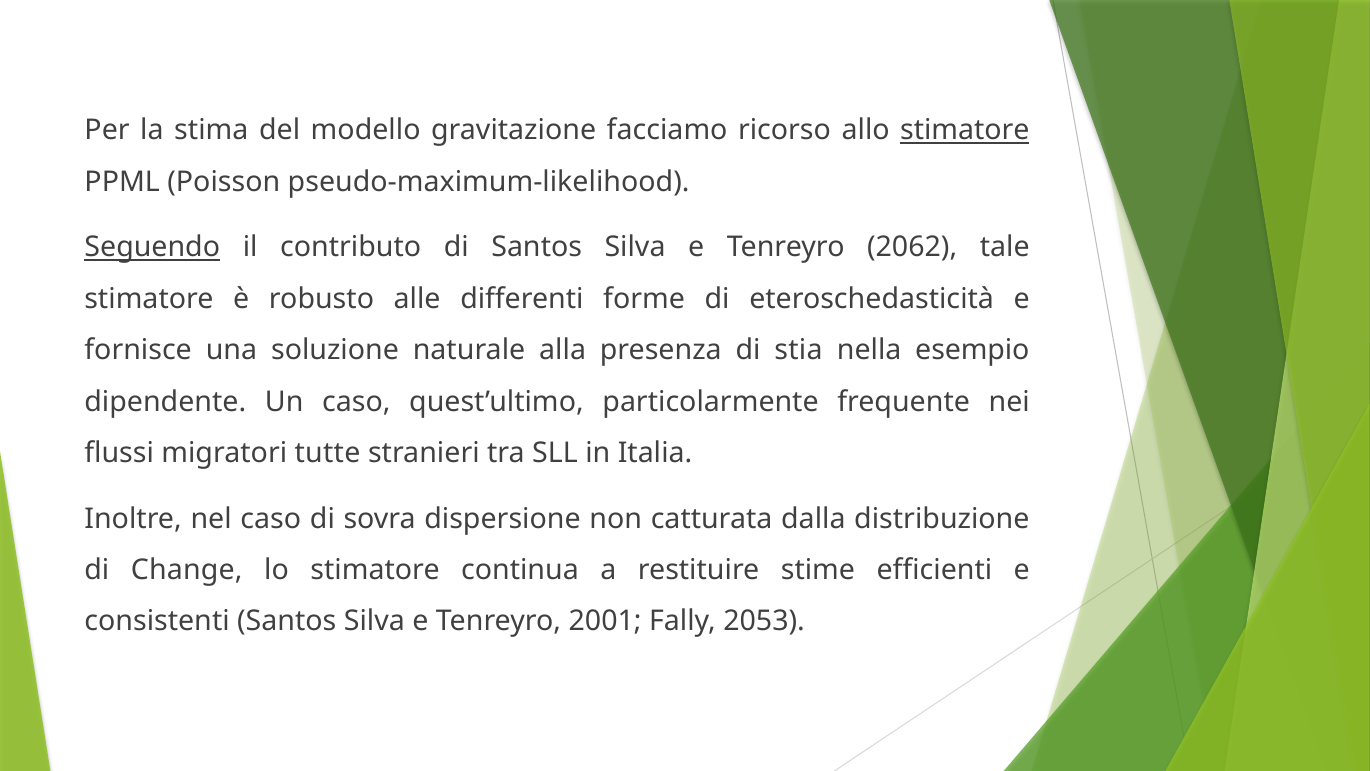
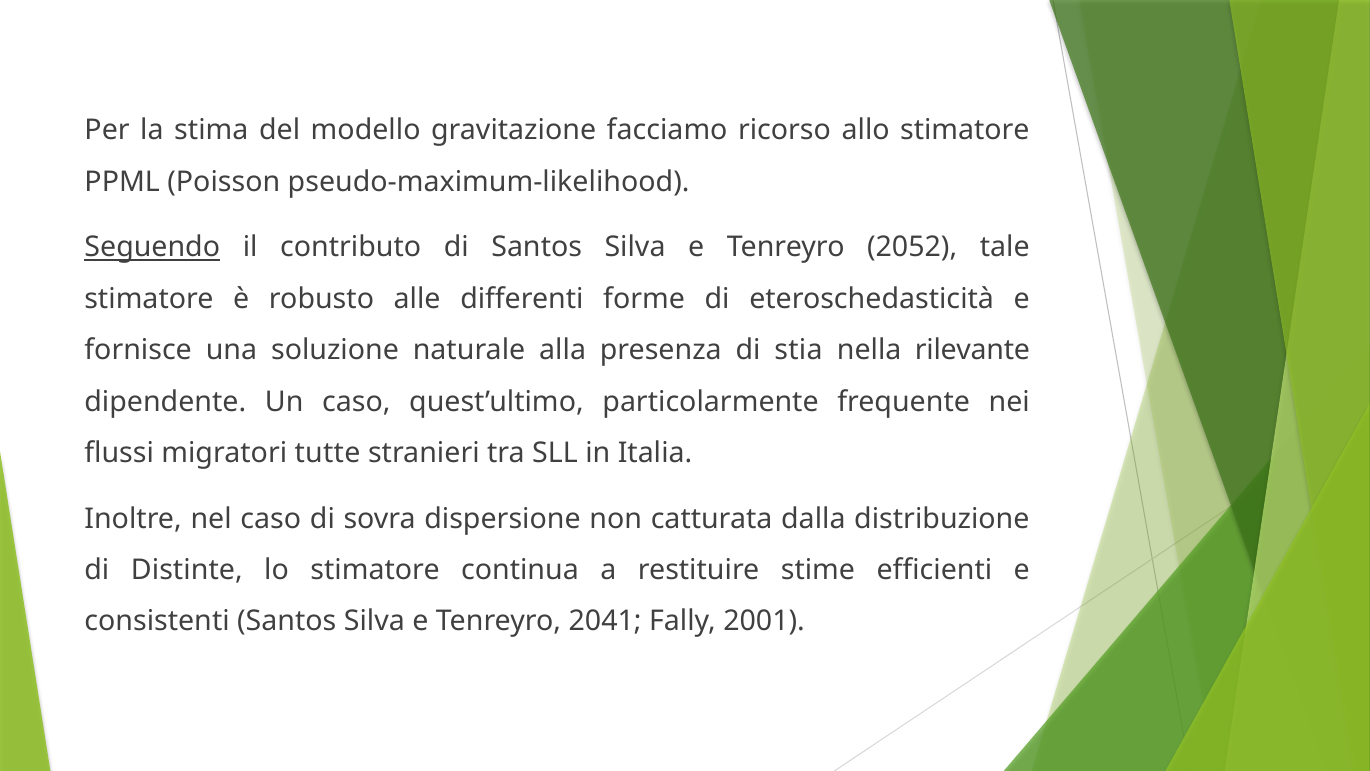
stimatore underline: present -> none (965, 130)
2062: 2062 -> 2052 (912, 247)
esempio: esempio -> rilevante (972, 350)
Change: Change -> Distinte (187, 570)
2001: 2001 -> 2041 (605, 621)
2053: 2053 -> 2001 (764, 621)
